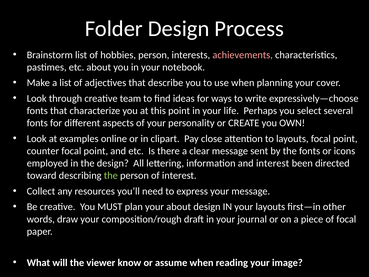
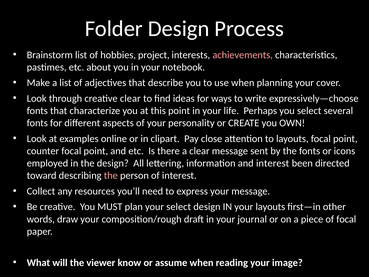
hobbies person: person -> project (154, 55)
creative team: team -> clear (130, 98)
the colour: light green -> pink (111, 175)
your about: about -> select (179, 207)
